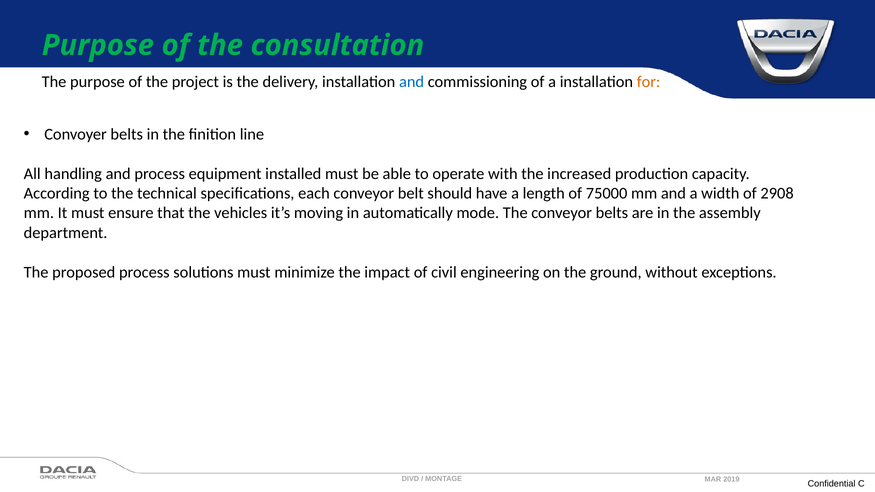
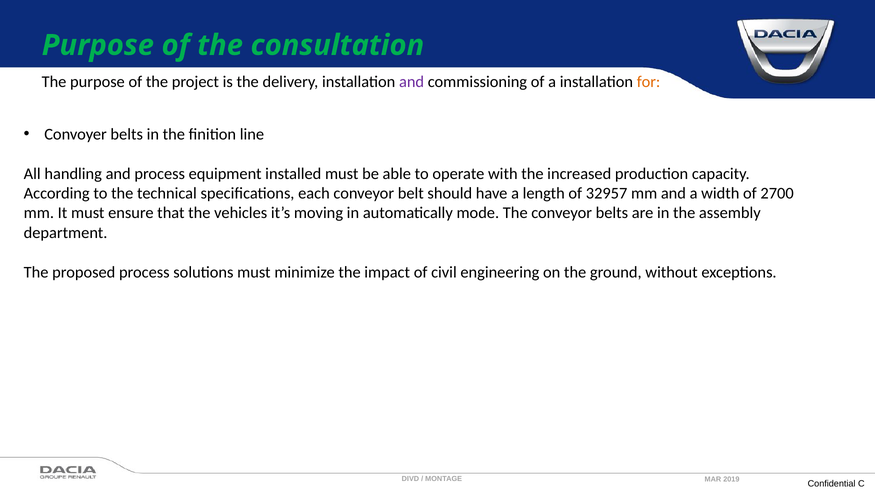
and colour: blue -> purple (412, 82)
75000: 75000 -> 32957 (607, 193)
2908: 2908 -> 2700 (777, 193)
